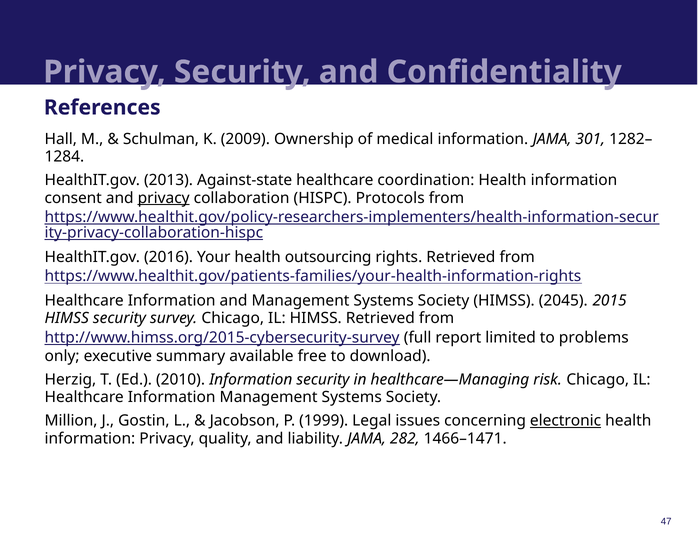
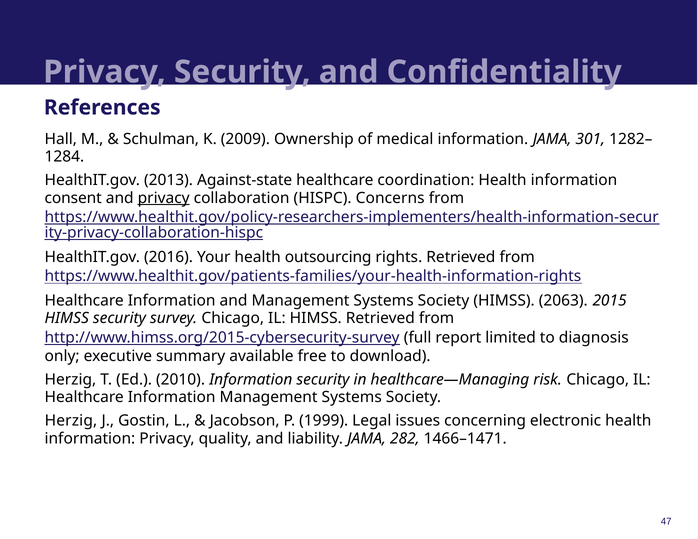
Protocols: Protocols -> Concerns (390, 198)
2045: 2045 -> 2063 (563, 301)
problems: problems -> diagnosis (594, 338)
Million: Million -> Herzig (71, 421)
electronic underline: present -> none (566, 421)
